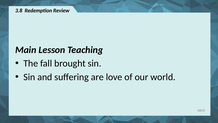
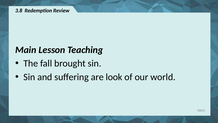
love: love -> look (114, 77)
